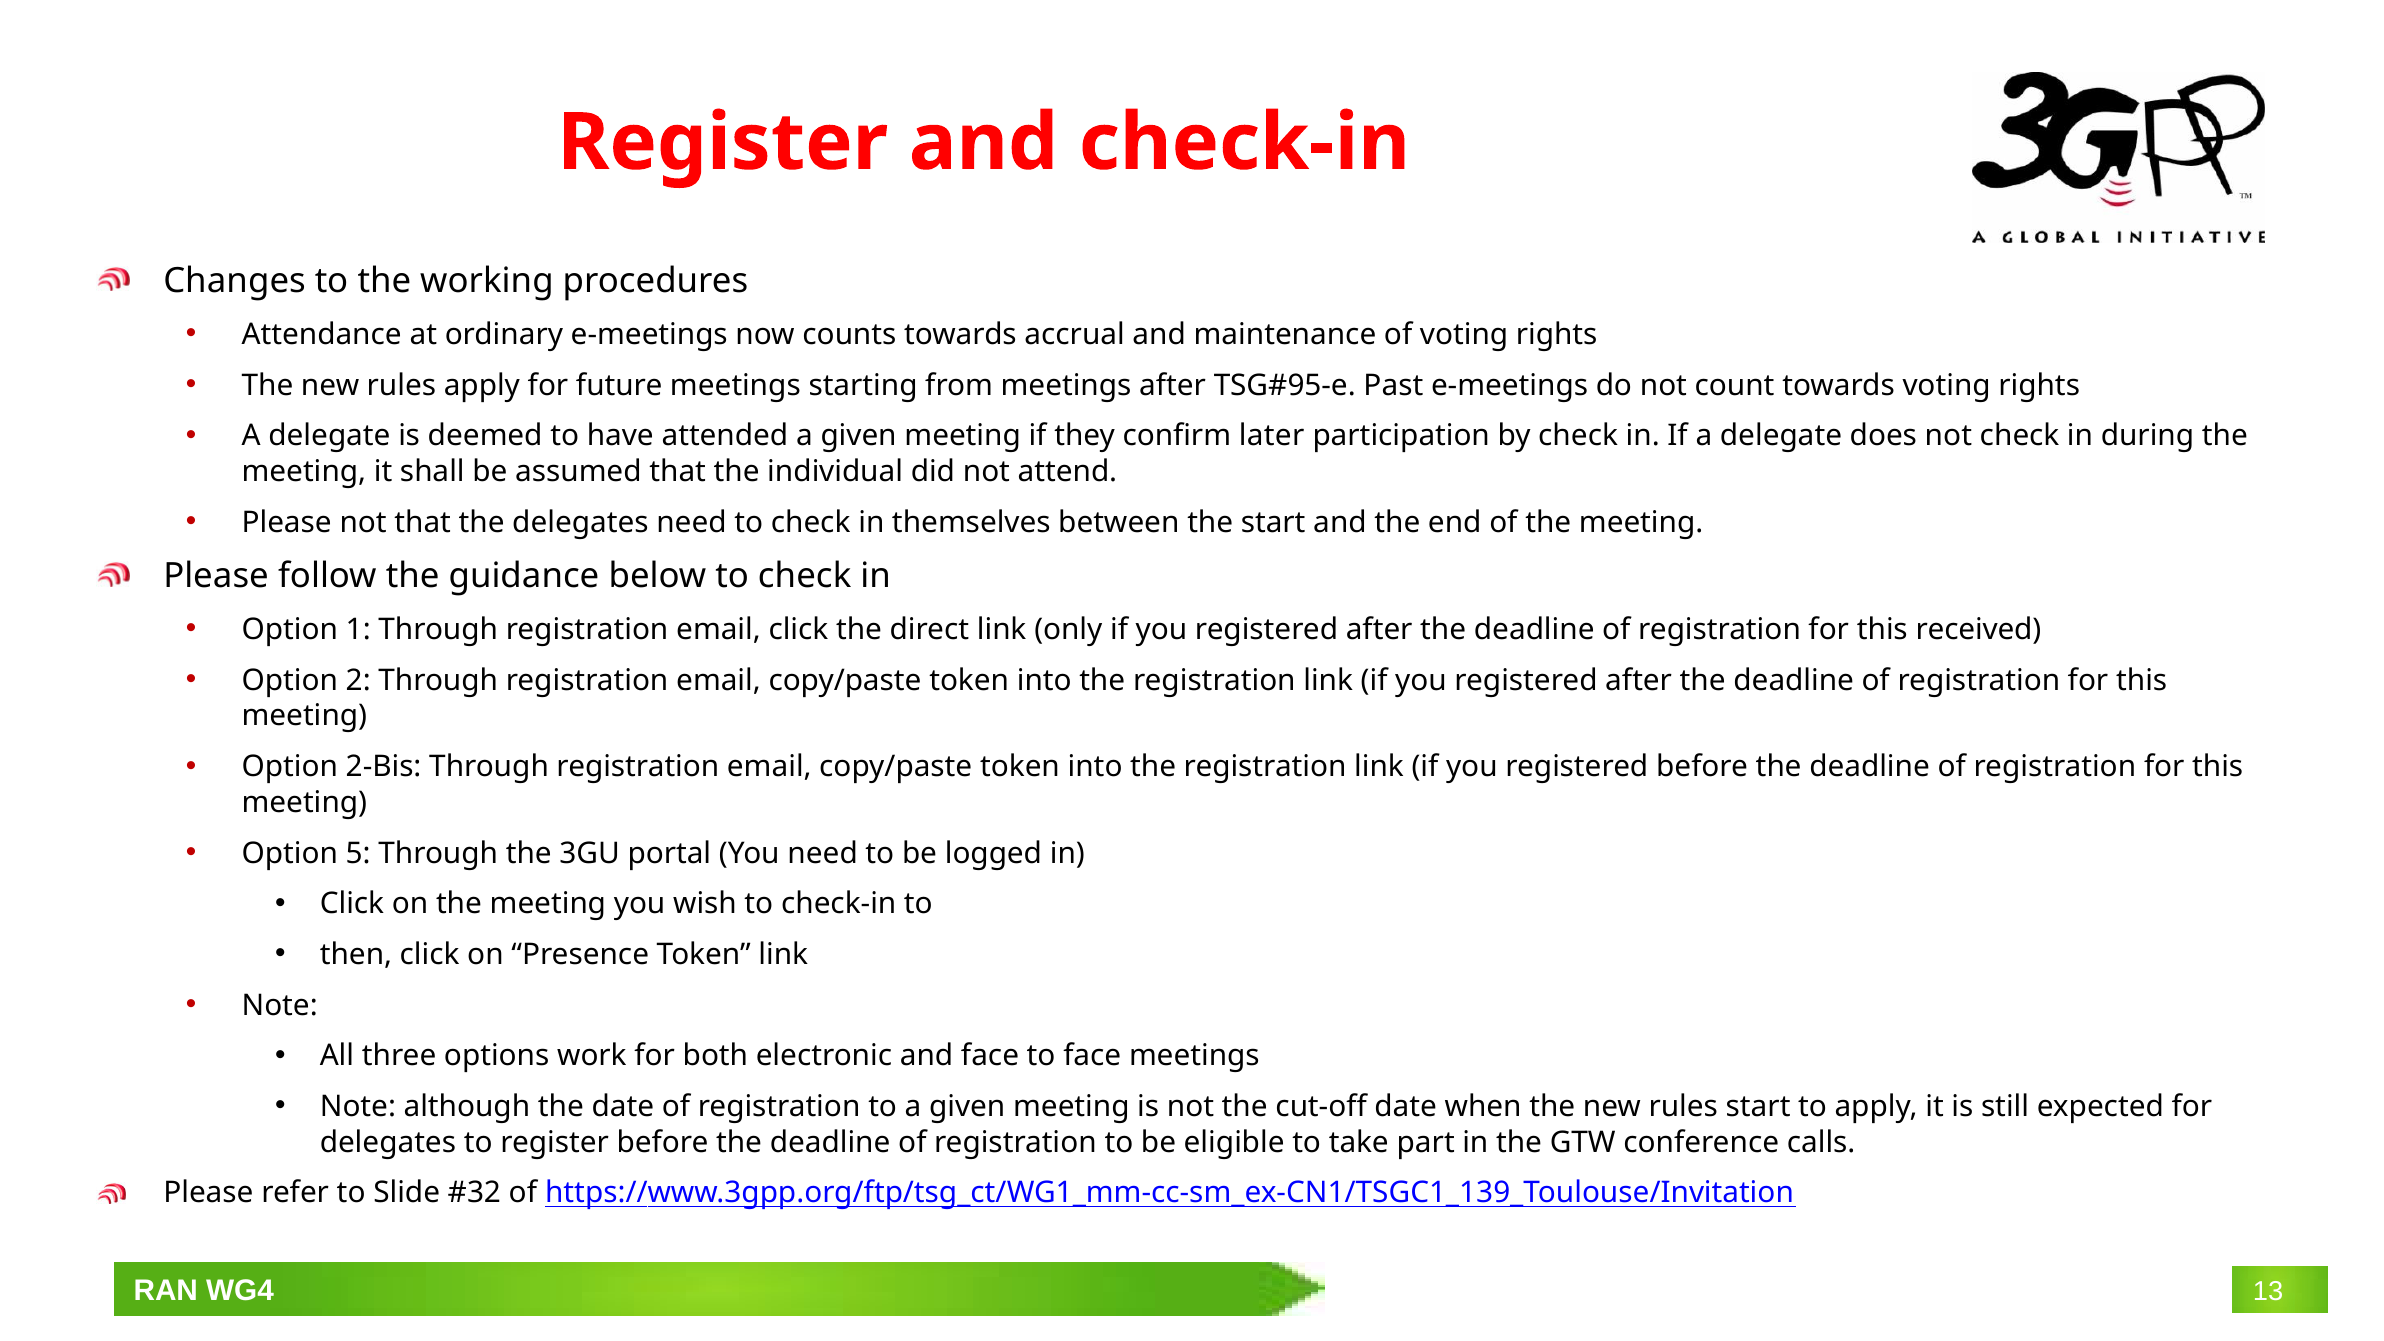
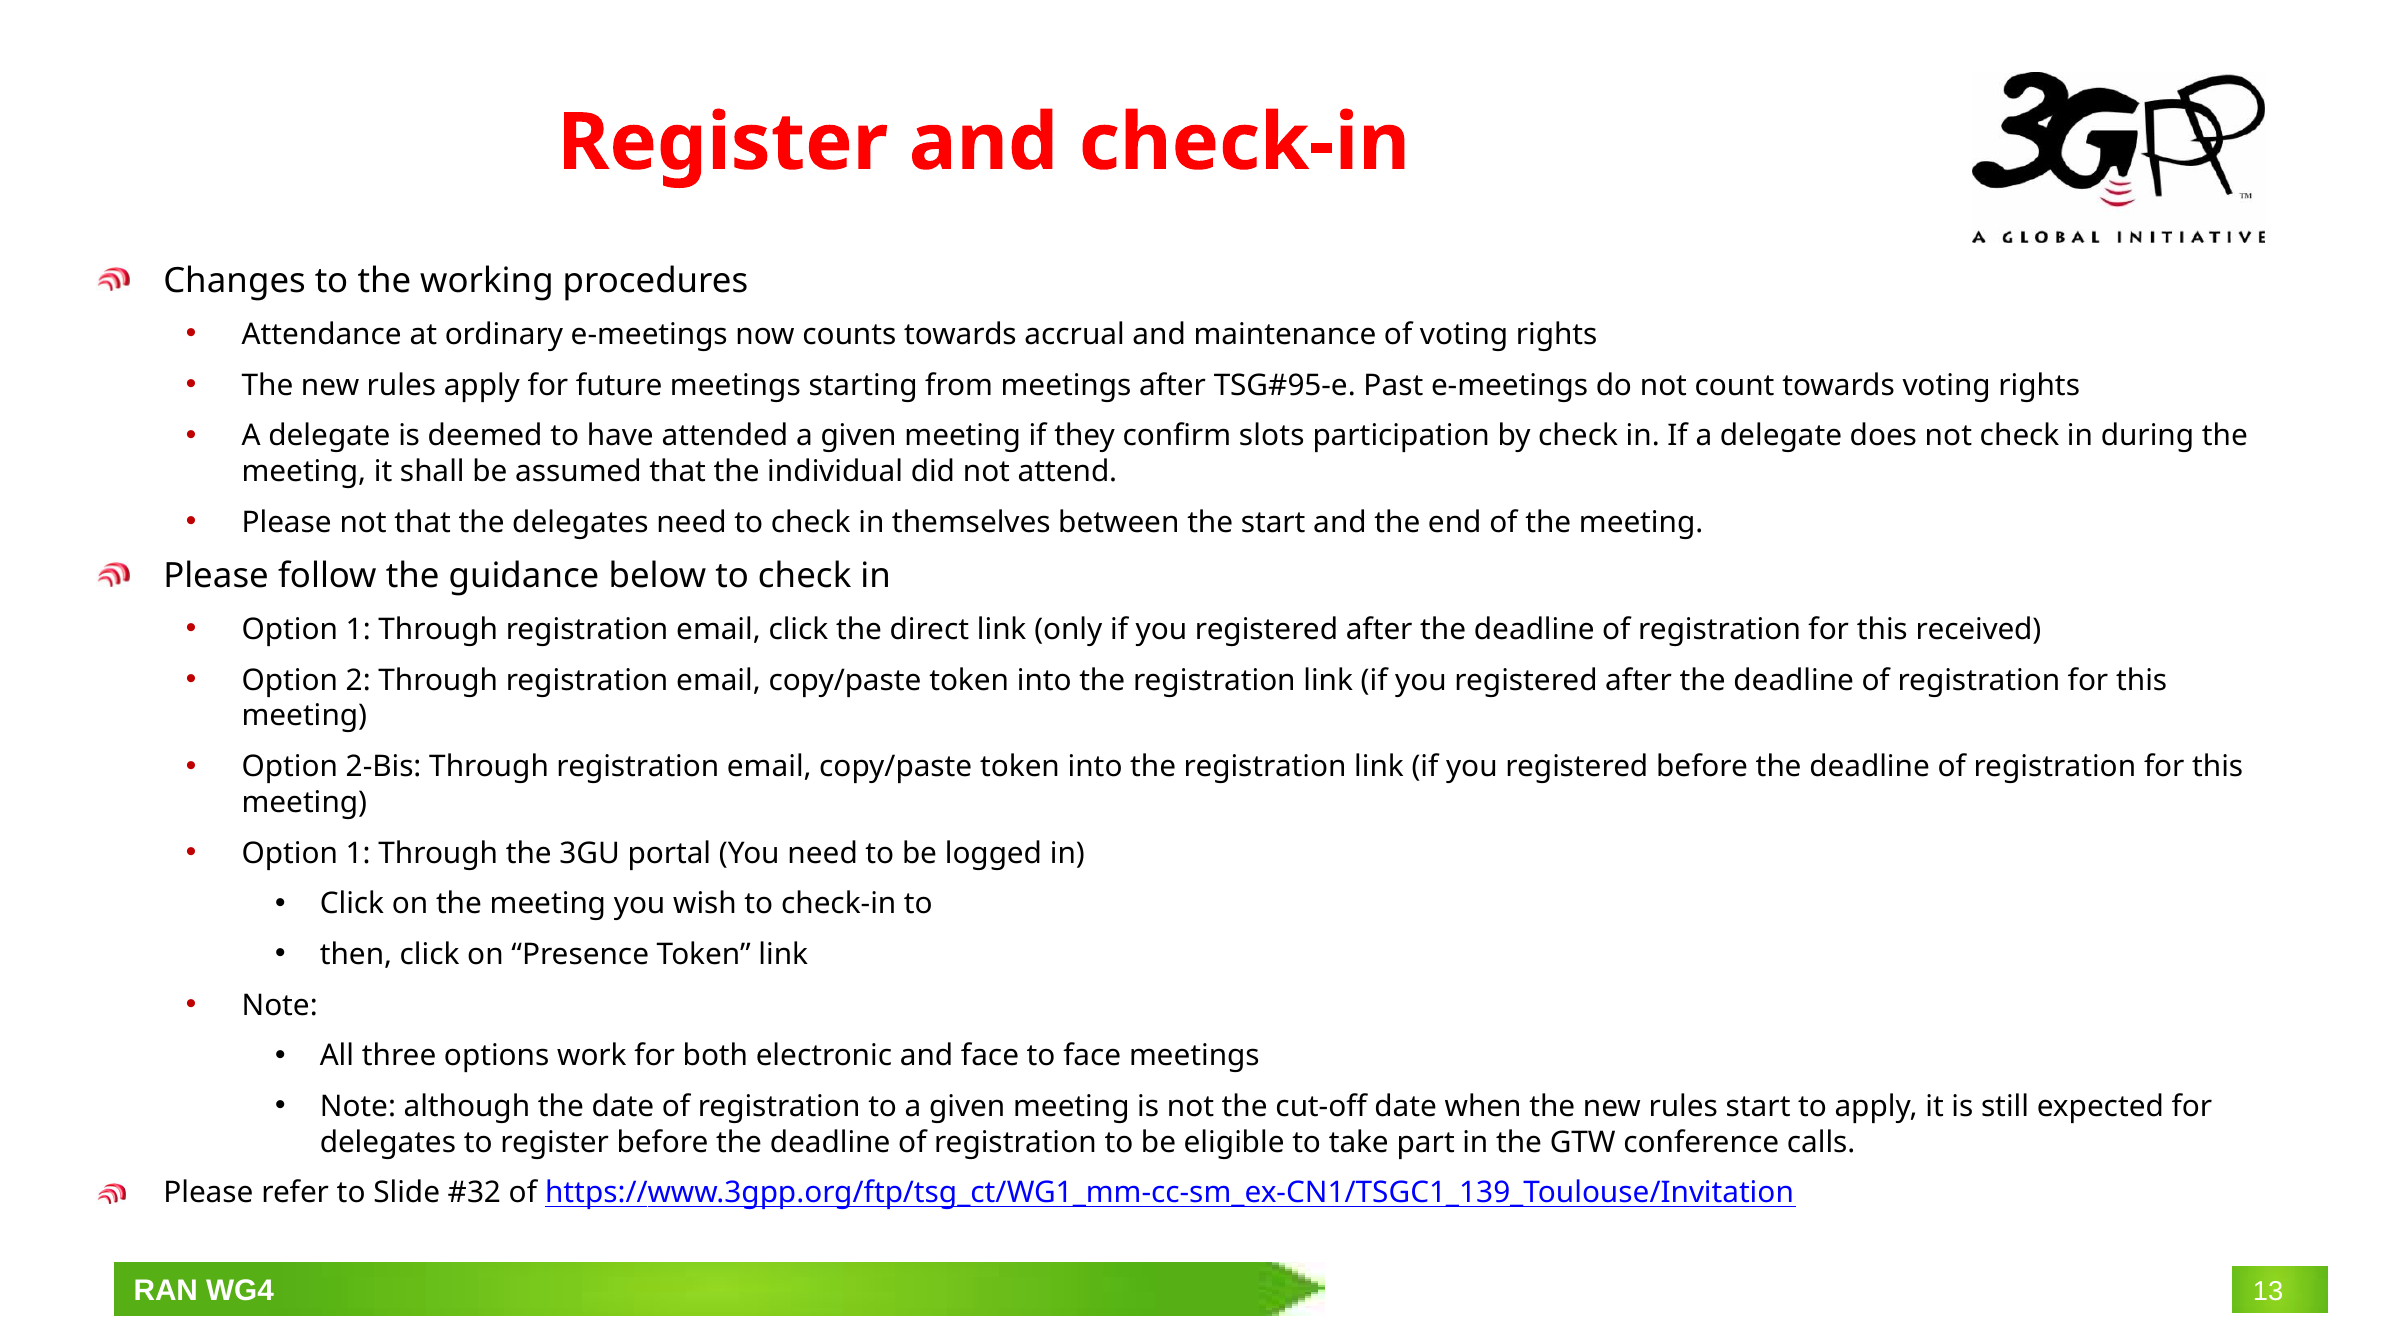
later: later -> slots (1272, 436)
5: 5 -> 1 (358, 853)
